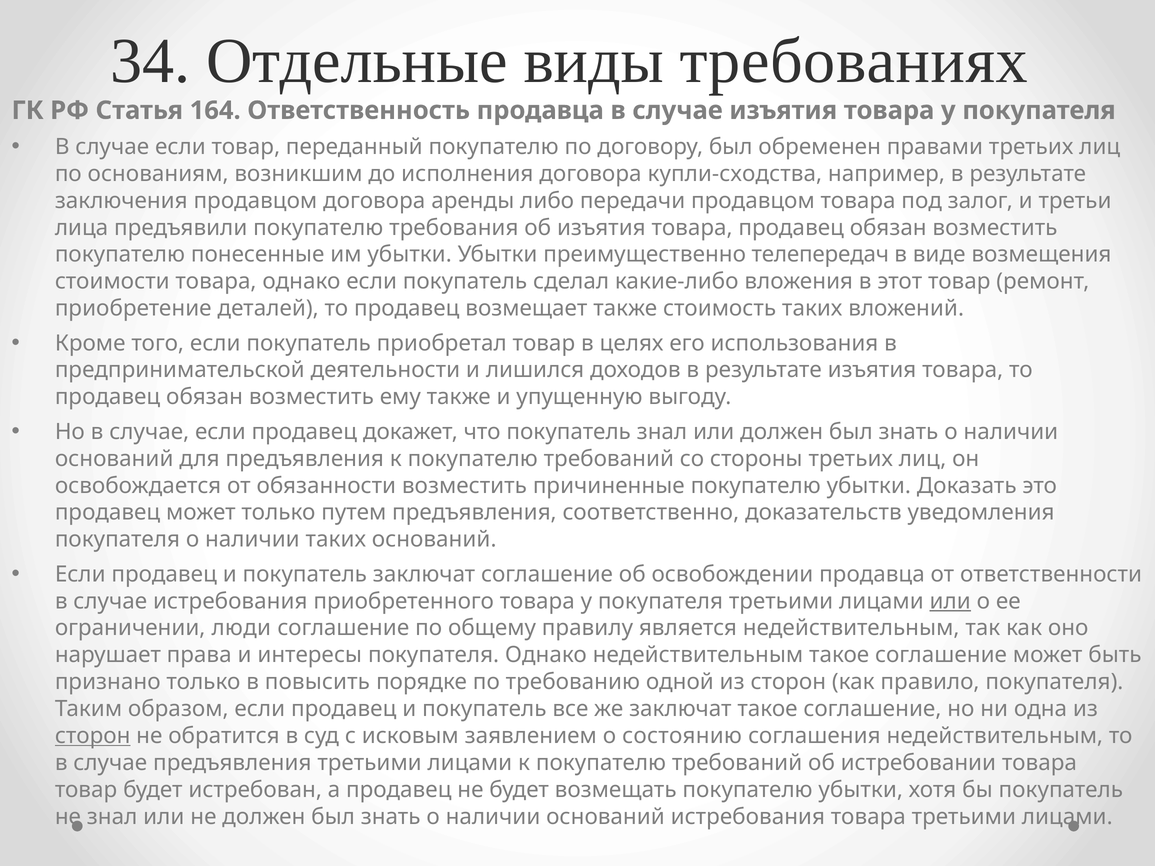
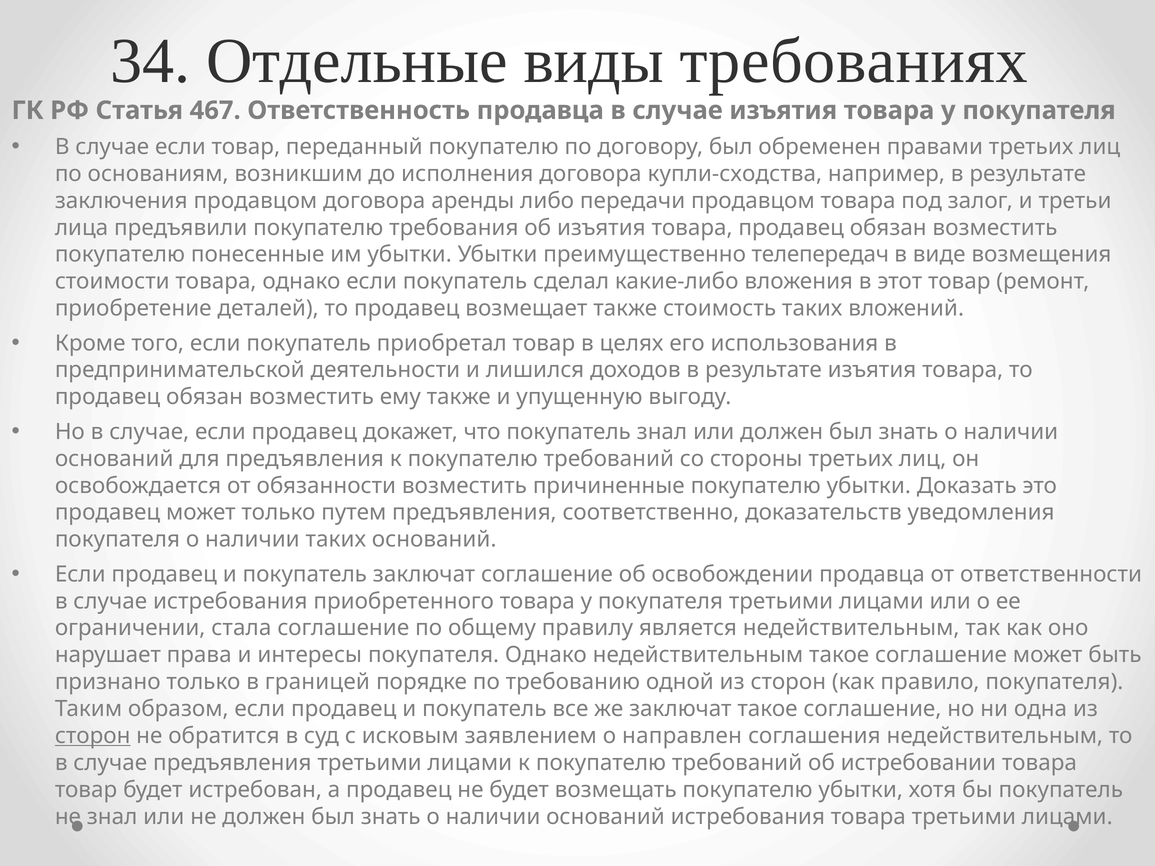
164: 164 -> 467 (215, 110)
или underline: present -> none (950, 601)
люди: люди -> стала (241, 628)
повысить: повысить -> границей (317, 682)
состоянию: состоянию -> направлен (682, 736)
